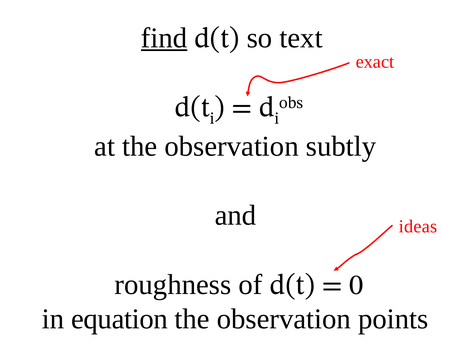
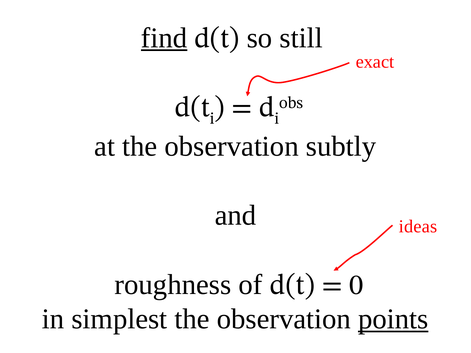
text: text -> still (301, 38)
equation: equation -> simplest (119, 319)
points underline: none -> present (393, 319)
